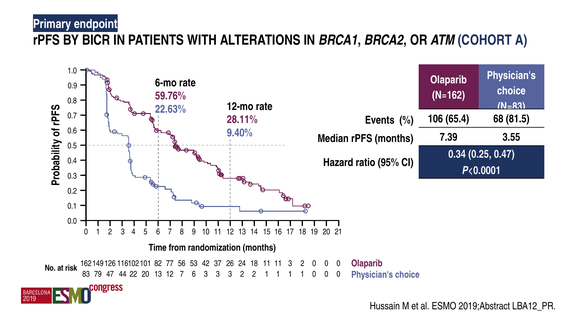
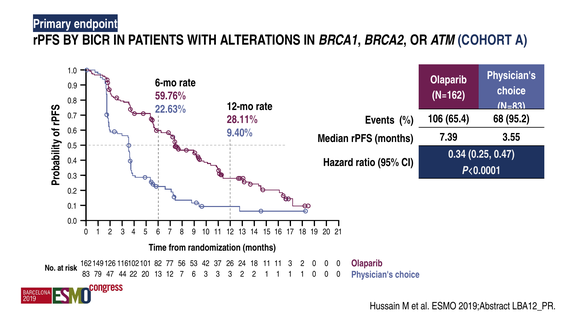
81.5: 81.5 -> 95.2 (518, 119)
